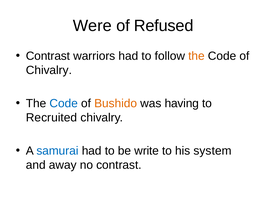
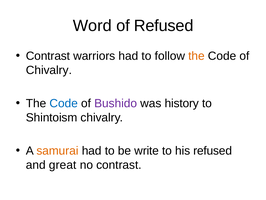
Were: Were -> Word (92, 26)
Bushido colour: orange -> purple (116, 103)
having: having -> history (182, 103)
Recruited: Recruited -> Shintoism (52, 117)
samurai colour: blue -> orange (57, 150)
his system: system -> refused (213, 150)
away: away -> great (63, 165)
